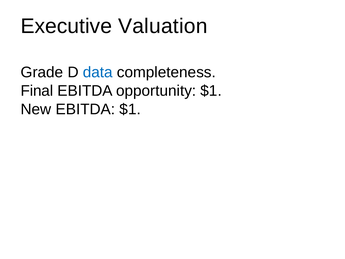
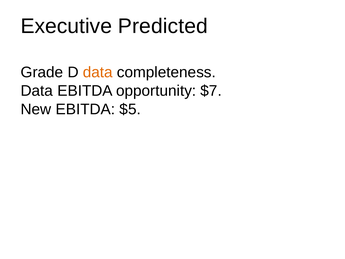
Valuation: Valuation -> Predicted (163, 26)
data colour: blue -> orange (98, 72)
Final: Final -> Data (37, 91)
opportunity $1: $1 -> $7 (211, 91)
EBITDA $1: $1 -> $5 (130, 109)
